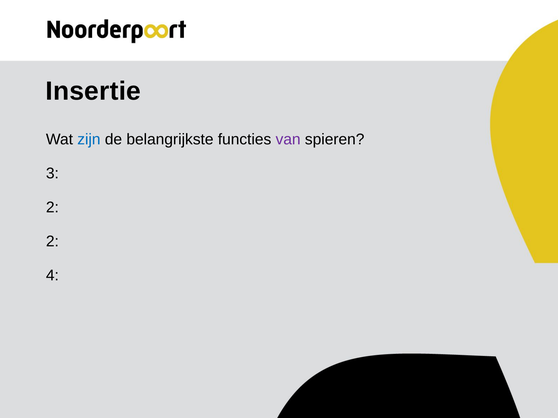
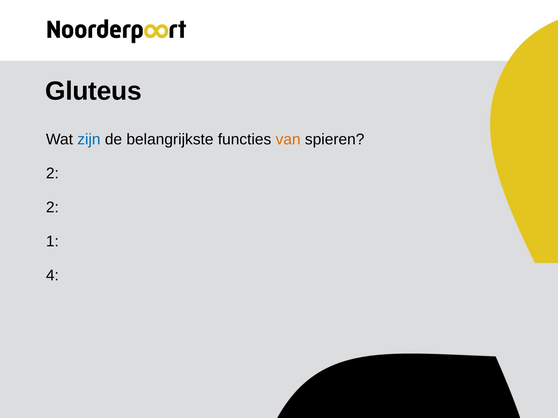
Insertie: Insertie -> Gluteus (93, 91)
van colour: purple -> orange (288, 139)
3: 3 -> 2 (52, 173)
2: 2 -> 1 (52, 242)
